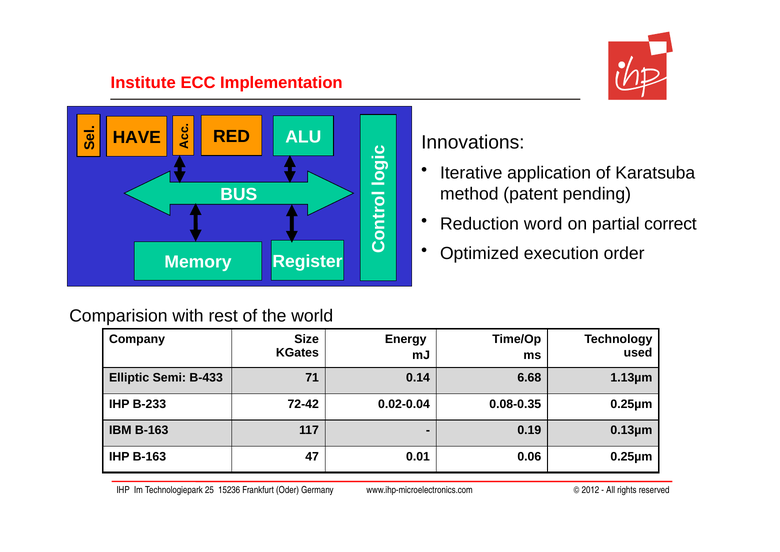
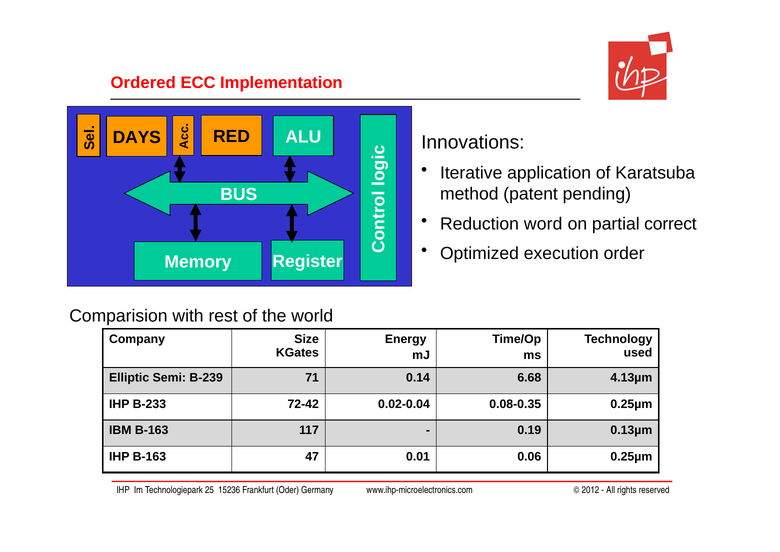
Institute: Institute -> Ordered (143, 83)
HAVE: HAVE -> DAYS (137, 137)
B-433: B-433 -> B-239 (206, 377)
1.13µm: 1.13µm -> 4.13µm (631, 377)
